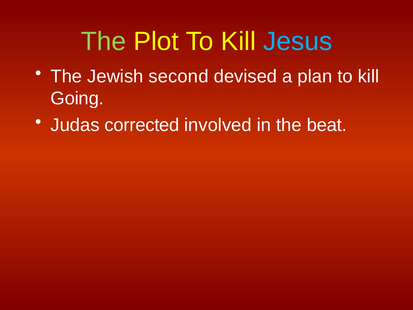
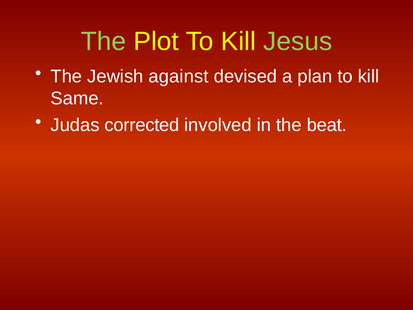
Jesus colour: light blue -> light green (298, 41)
second: second -> against (179, 76)
Going: Going -> Same (77, 98)
